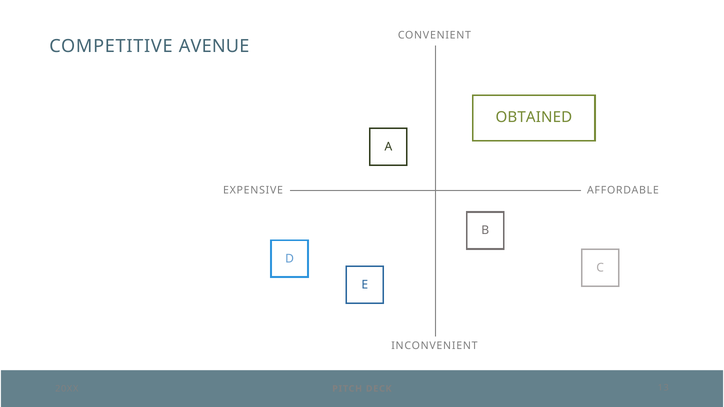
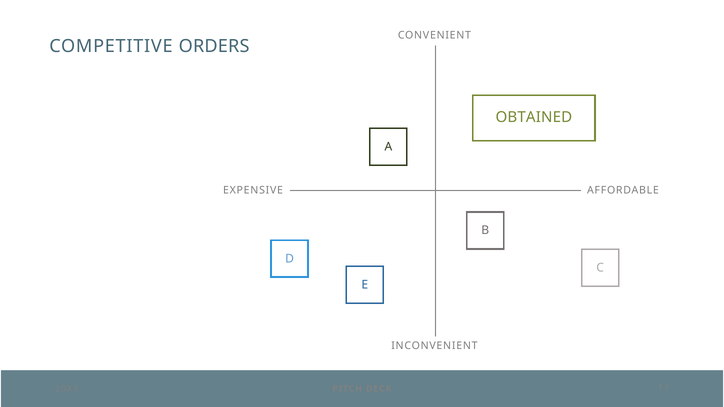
AVENUE: AVENUE -> ORDERS (214, 46)
